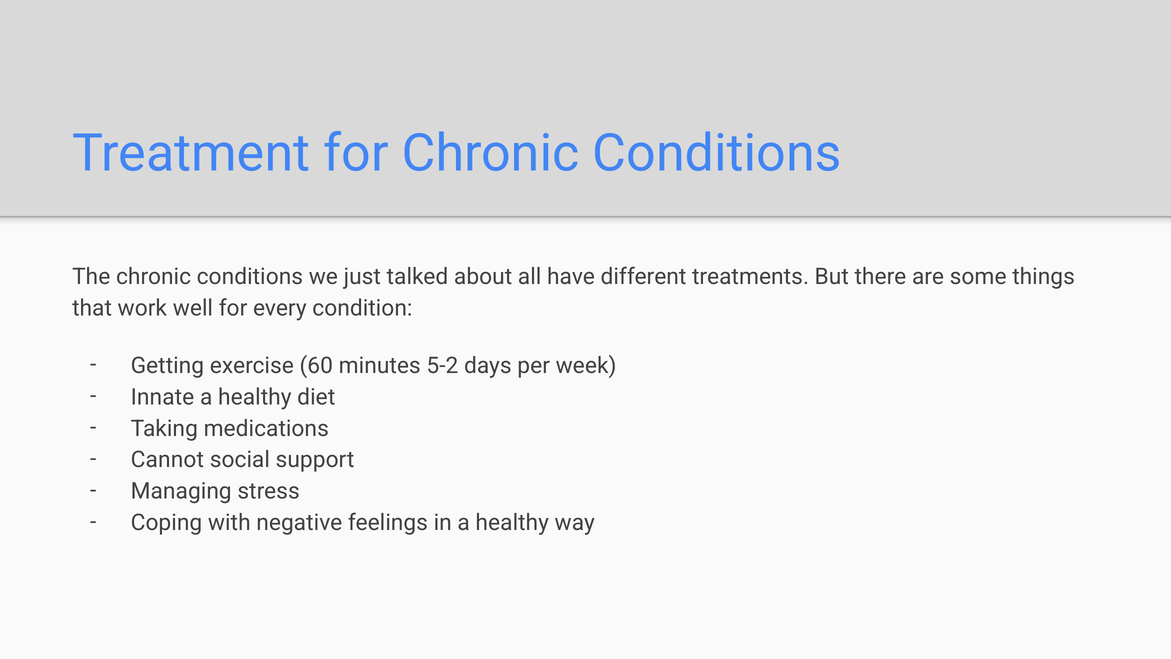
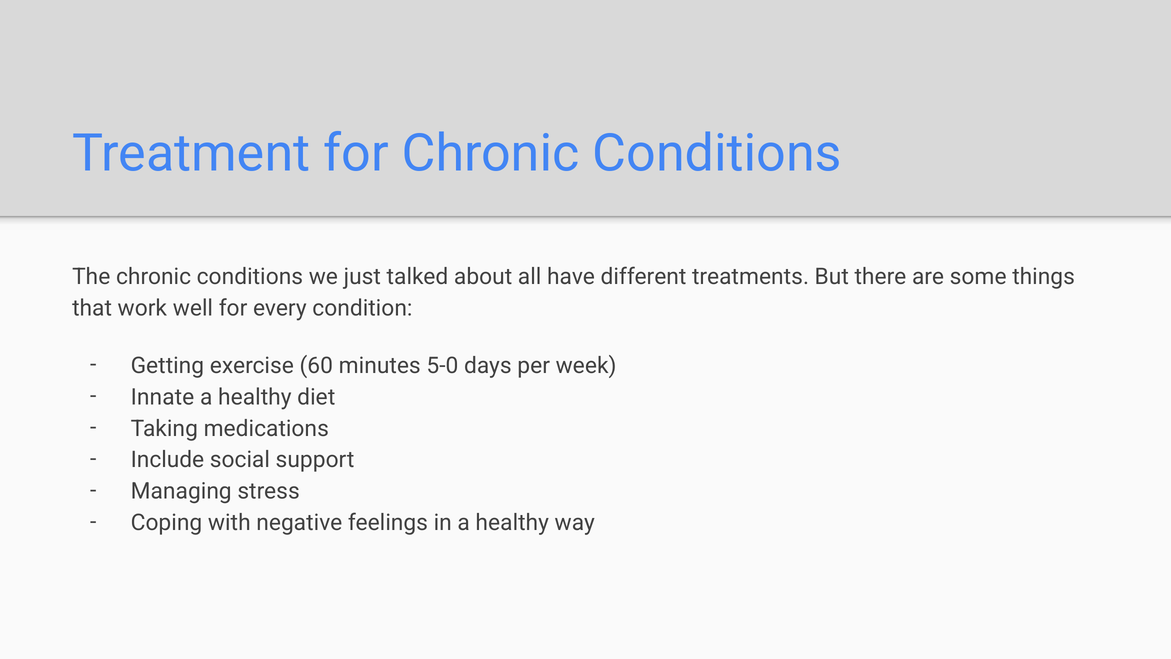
5-2: 5-2 -> 5-0 (442, 366)
Cannot: Cannot -> Include (167, 460)
